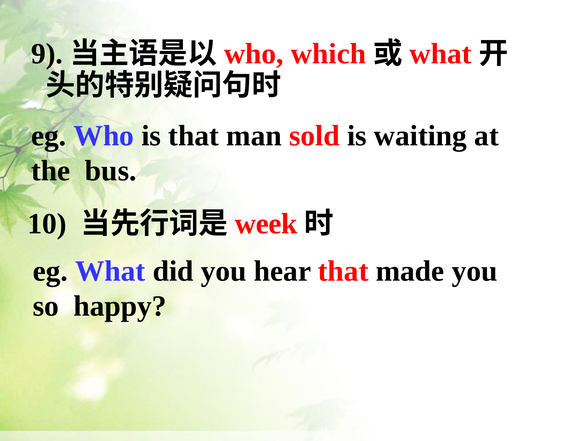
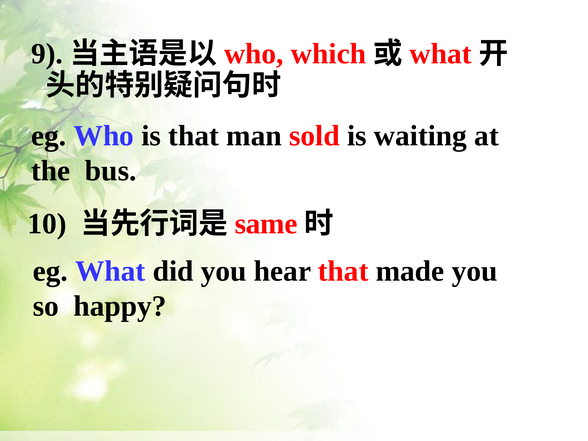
week: week -> same (266, 224)
